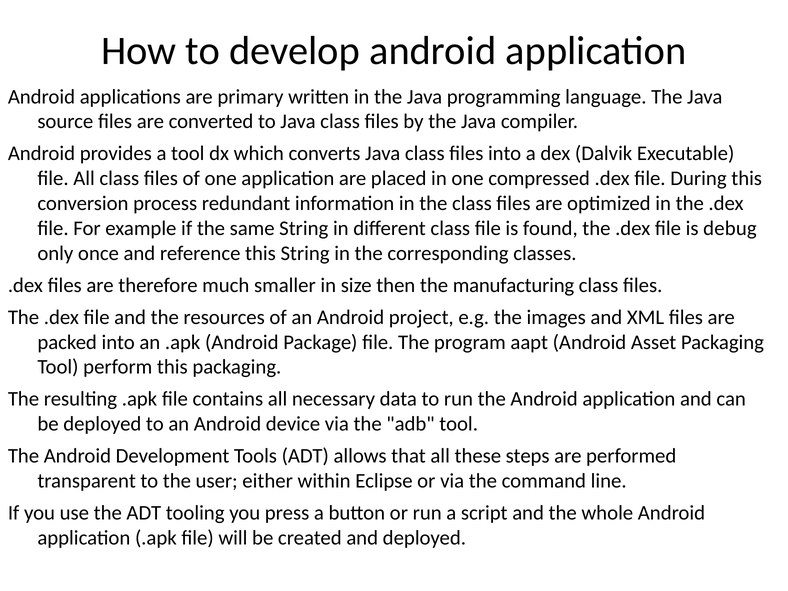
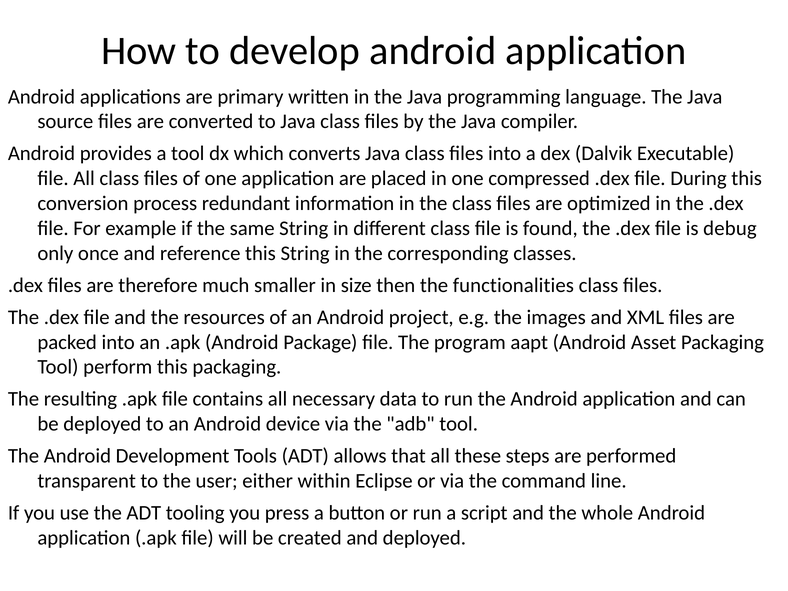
manufacturing: manufacturing -> functionalities (513, 285)
